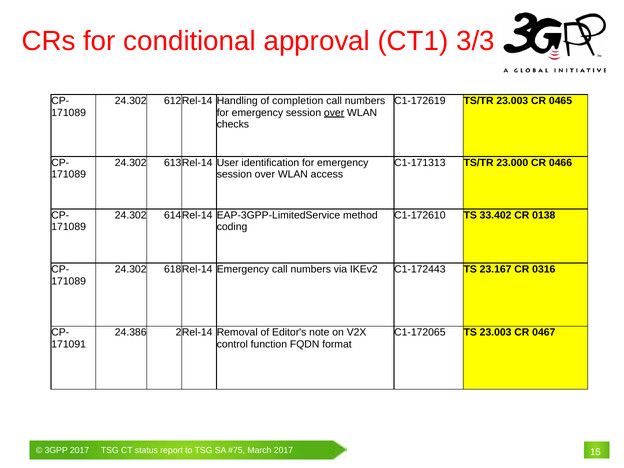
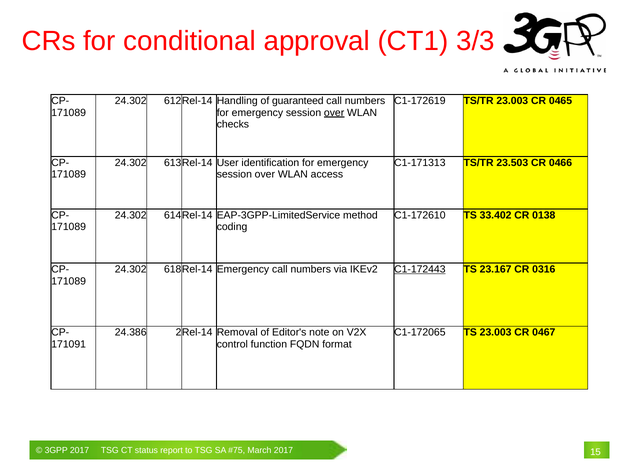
completion: completion -> guaranteed (298, 101)
23.000: 23.000 -> 23.503 (512, 163)
C1-172443 underline: none -> present (420, 269)
